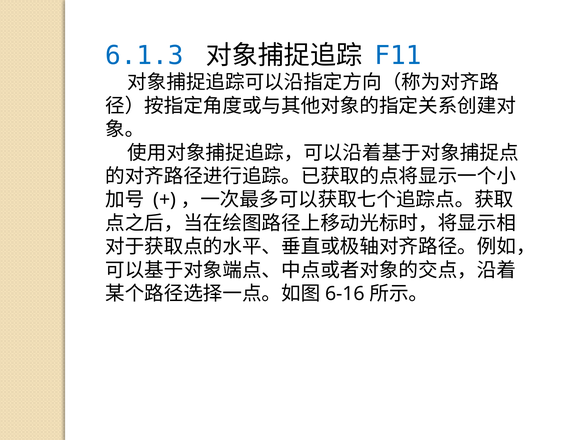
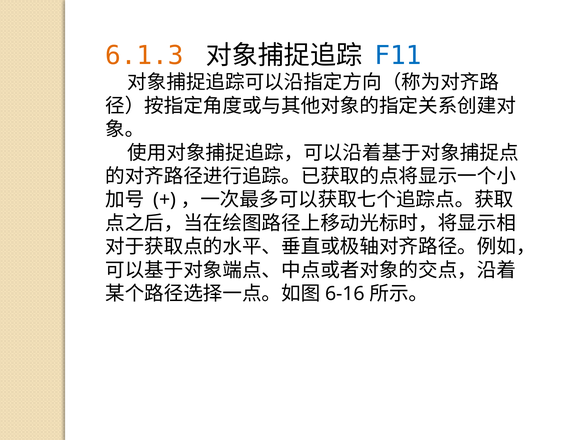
6.1.3 colour: blue -> orange (144, 56)
